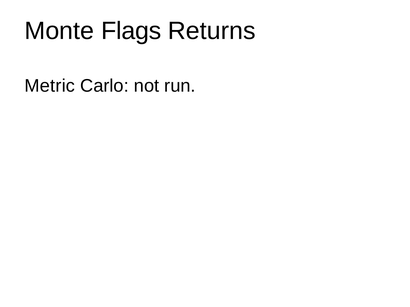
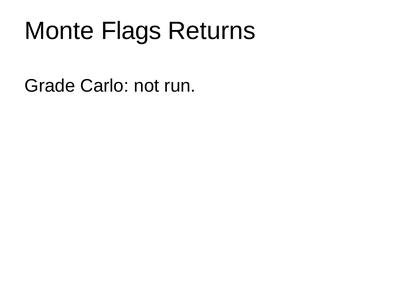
Metric: Metric -> Grade (50, 86)
